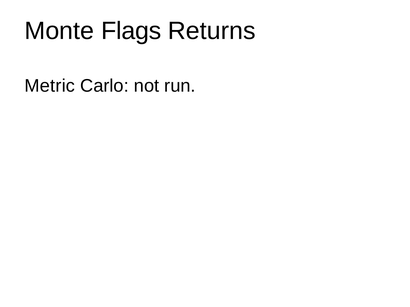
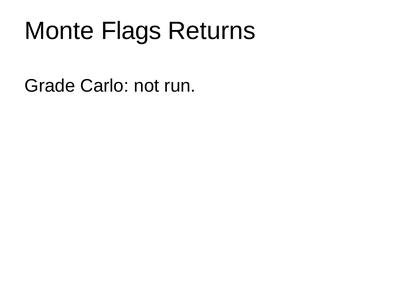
Metric: Metric -> Grade (50, 86)
